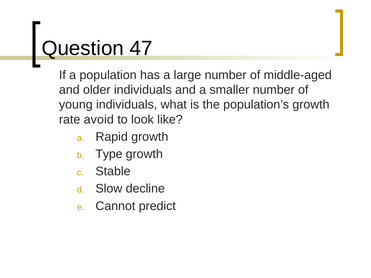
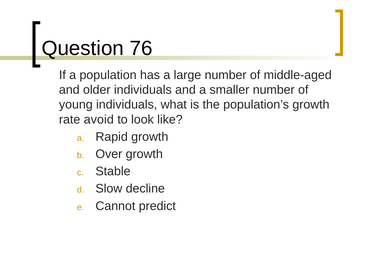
47: 47 -> 76 (141, 48)
Type: Type -> Over (109, 154)
